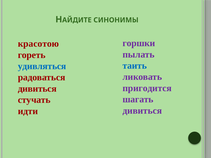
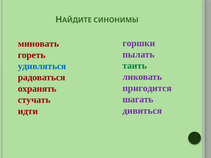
красотою: красотою -> миновать (38, 44)
таить colour: blue -> green (135, 66)
дивиться: дивиться -> охранять (37, 89)
